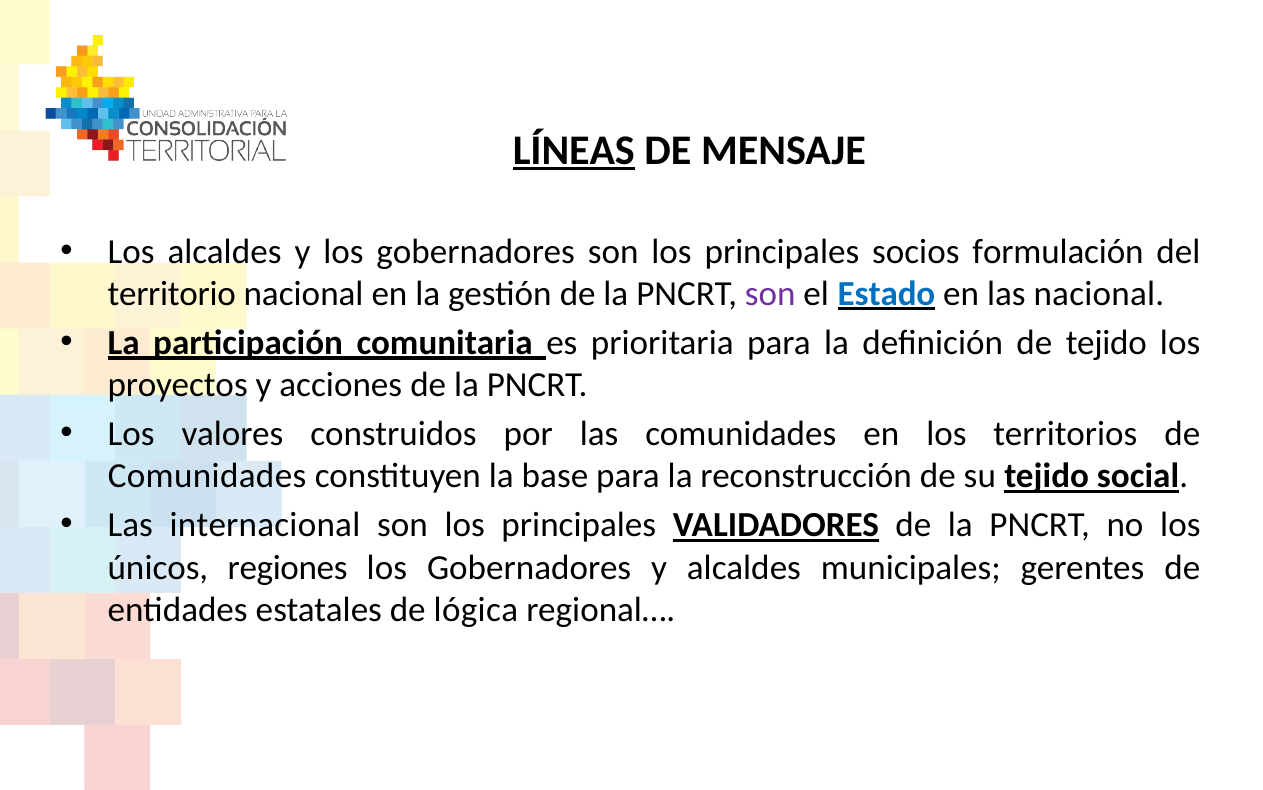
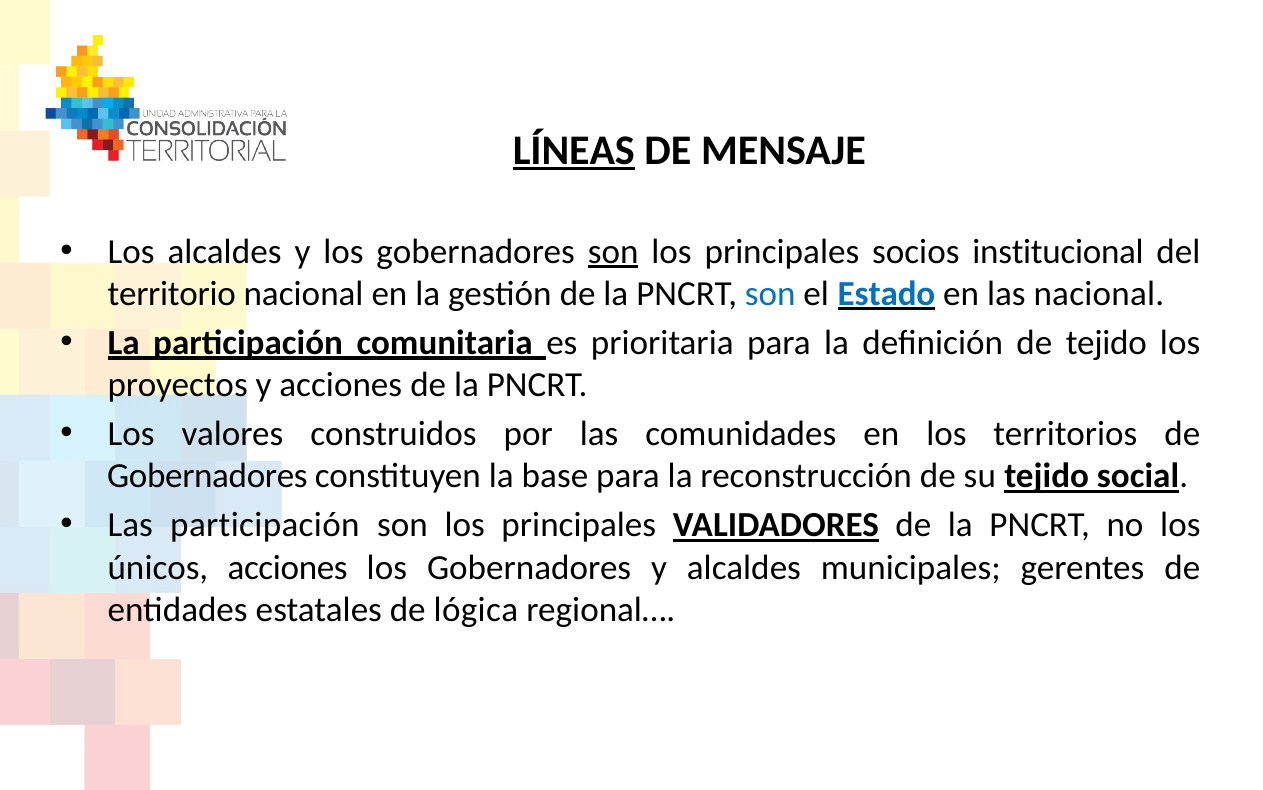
son underline: none -> present (613, 251)
formulación: formulación -> institucional (1058, 251)
son colour: purple -> blue (770, 293)
Comunidades: Comunidades -> Gobernadores (207, 476)
Las internacional: internacional -> participación (265, 525)
únicos regiones: regiones -> acciones (288, 567)
